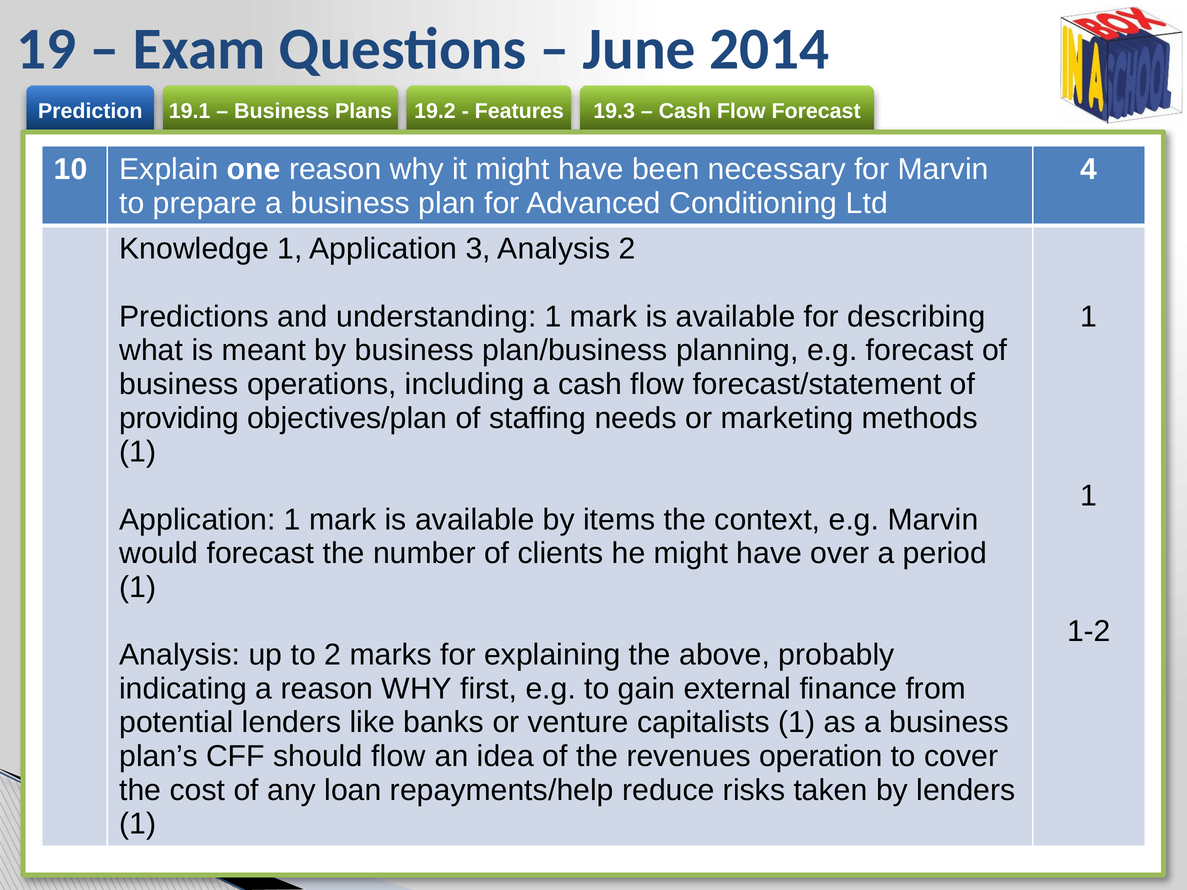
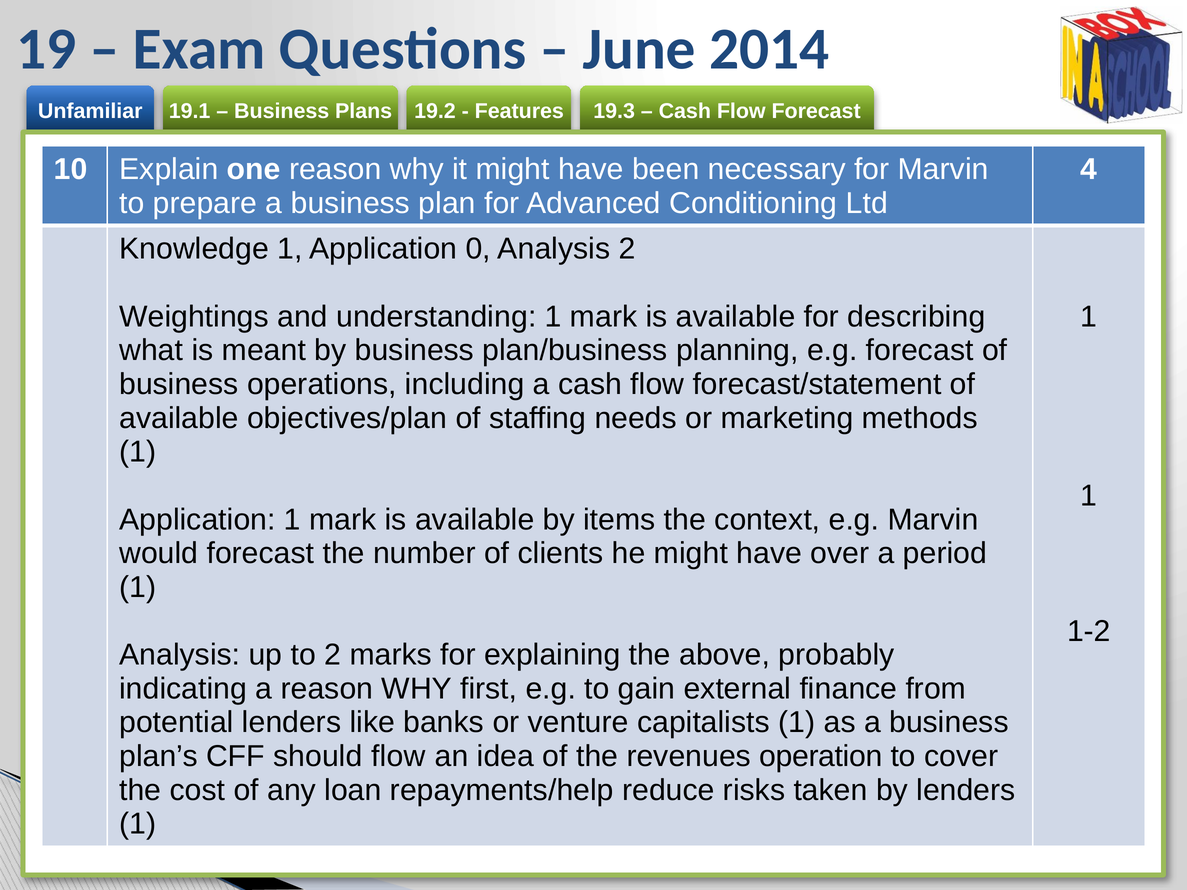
Prediction: Prediction -> Unfamiliar (90, 111)
3: 3 -> 0 (478, 249)
Predictions: Predictions -> Weightings (194, 317)
providing: providing -> available (179, 418)
